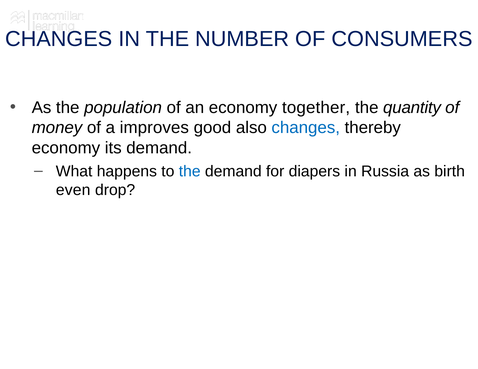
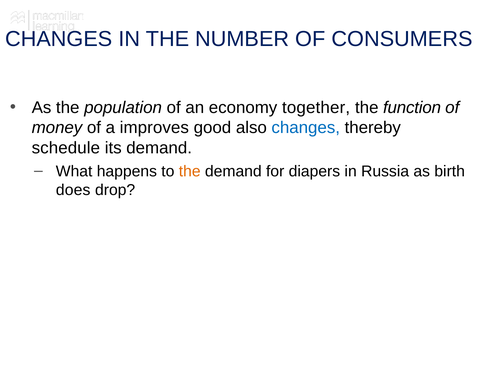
quantity: quantity -> function (412, 108)
economy: economy -> schedule (66, 148)
the colour: blue -> orange (190, 171)
even: even -> does (73, 190)
